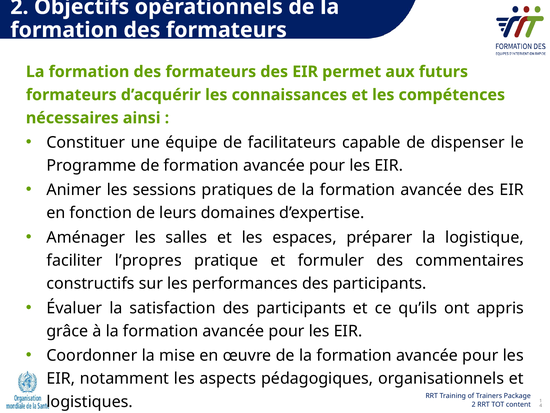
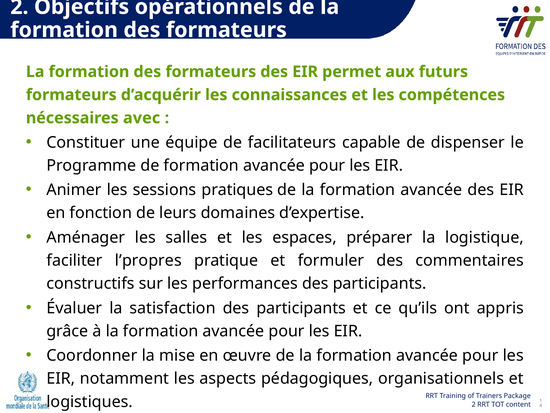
ainsi: ainsi -> avec (142, 118)
